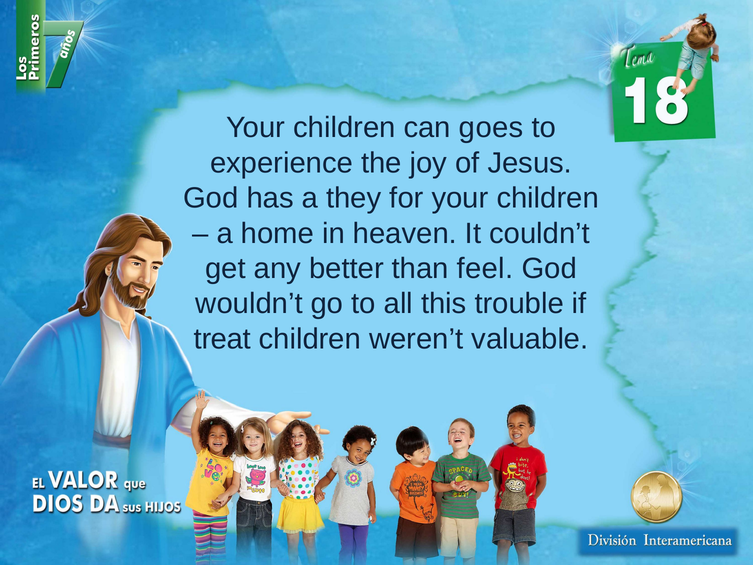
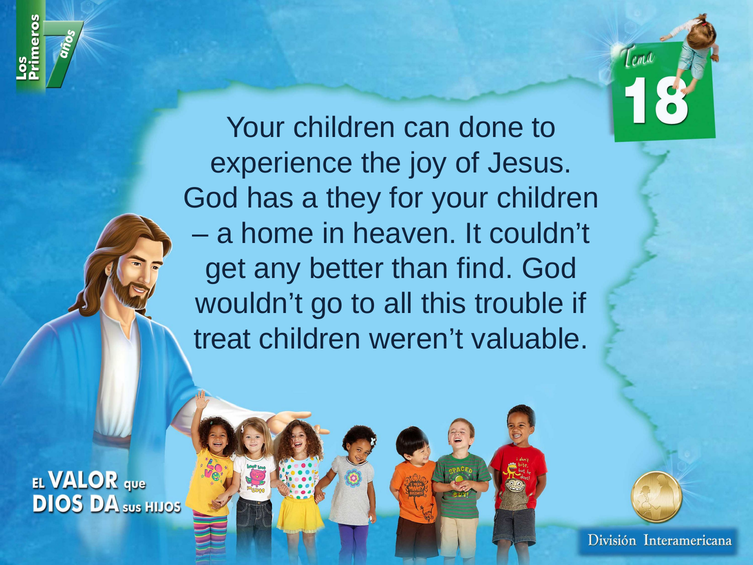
goes: goes -> done (491, 128)
feel: feel -> find (485, 268)
